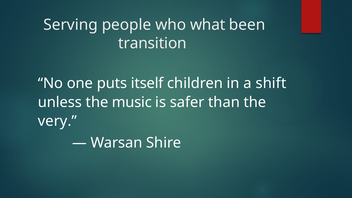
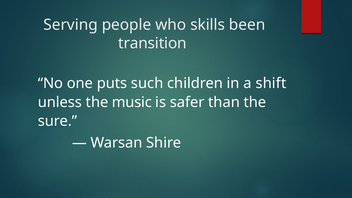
what: what -> skills (208, 25)
itself: itself -> such (147, 83)
very: very -> sure (57, 121)
